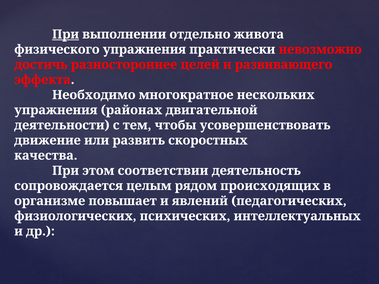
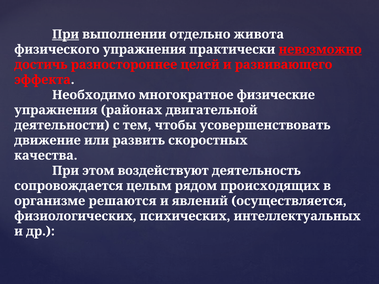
невозможно underline: none -> present (320, 50)
нескольких: нескольких -> физические (276, 95)
соответствии: соответствии -> воздействуют (163, 171)
повышает: повышает -> решаются (123, 201)
педагогических: педагогических -> осуществляется (289, 201)
